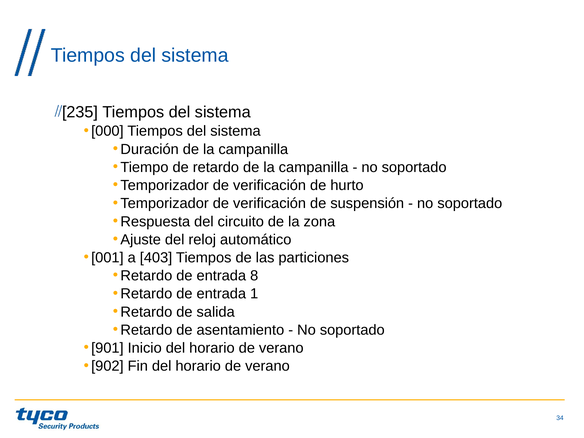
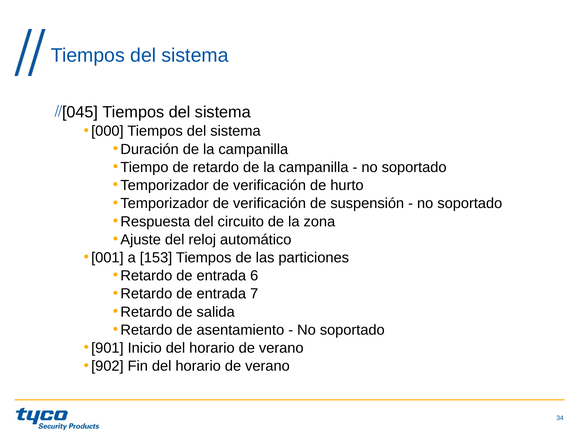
235: 235 -> 045 (80, 112)
403: 403 -> 153 (156, 258)
8: 8 -> 6 (254, 276)
1: 1 -> 7 (254, 294)
